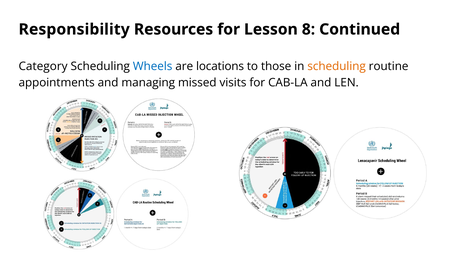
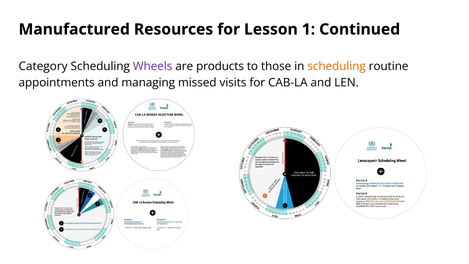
Responsibility: Responsibility -> Manufactured (74, 29)
8: 8 -> 1 (308, 29)
Wheels colour: blue -> purple (153, 66)
locations: locations -> products (220, 66)
